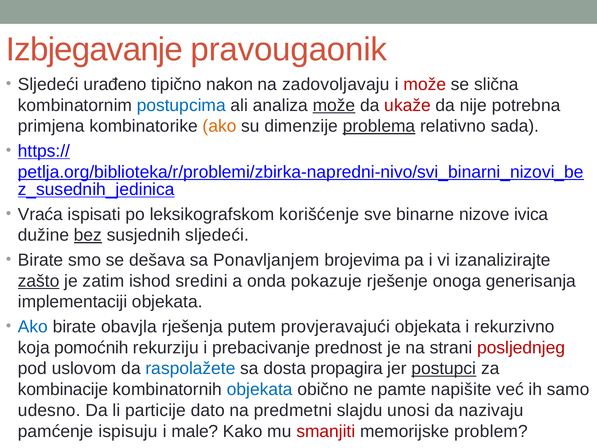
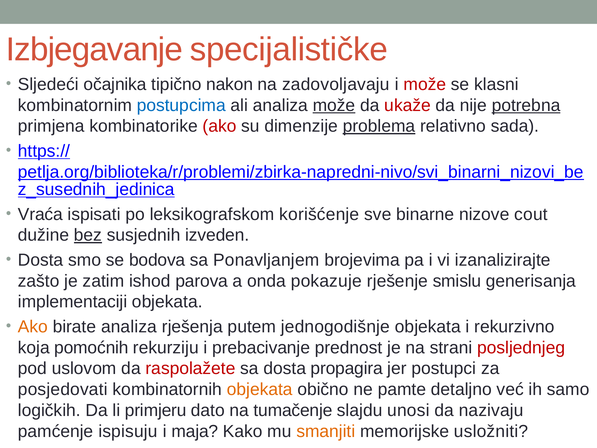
pravougaonik: pravougaonik -> specijalističke (289, 50)
urađeno: urađeno -> očajnika (115, 84)
slična: slična -> klasni (496, 84)
potrebna underline: none -> present (526, 105)
ako colour: orange -> red (219, 126)
ivica: ivica -> cout (531, 214)
susjednih sljedeći: sljedeći -> izveden (217, 235)
Birate: Birate -> Dosta (41, 260)
dešava: dešava -> bodova (157, 260)
zašto underline: present -> none (39, 281)
sredini: sredini -> parova (202, 281)
onoga: onoga -> smislu (457, 281)
Ako colour: blue -> orange (33, 327)
birate obavjla: obavjla -> analiza (129, 327)
provjeravajući: provjeravajući -> jednogodišnje (335, 327)
raspolažete colour: blue -> red (191, 368)
postupci underline: present -> none (444, 368)
kombinacije: kombinacije -> posjedovati (63, 389)
objekata colour: blue -> orange (260, 389)
napišite: napišite -> detaljno (461, 389)
udesno: udesno -> logičkih (49, 410)
particije: particije -> primjeru (156, 410)
predmetni: predmetni -> tumačenje (293, 410)
male: male -> maja (195, 431)
smanjiti colour: red -> orange (326, 431)
problem: problem -> usložniti (491, 431)
